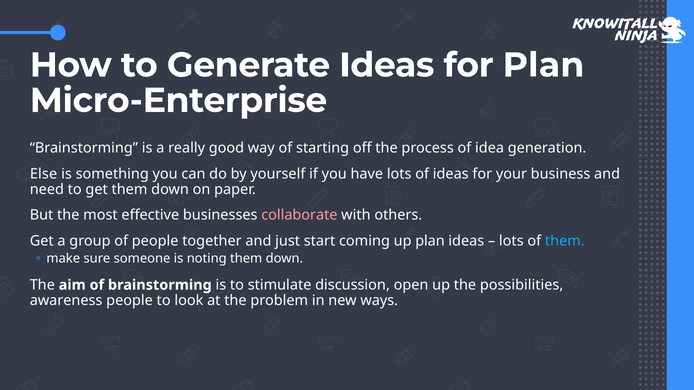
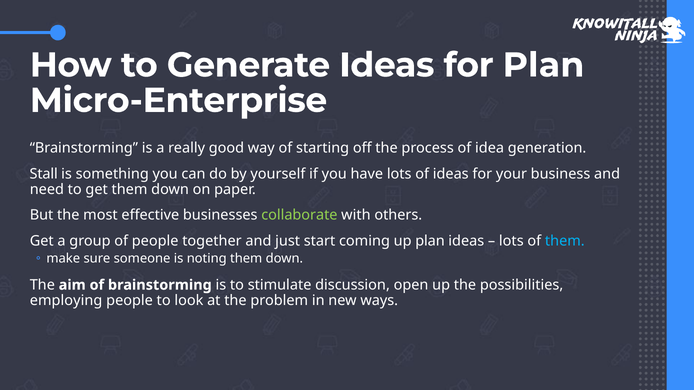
Else: Else -> Stall (44, 174)
collaborate colour: pink -> light green (299, 215)
awareness: awareness -> employing (66, 301)
